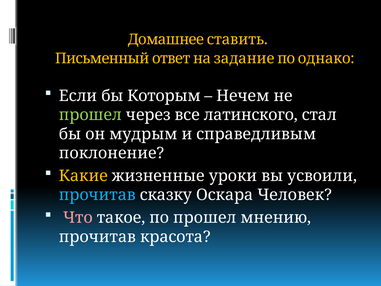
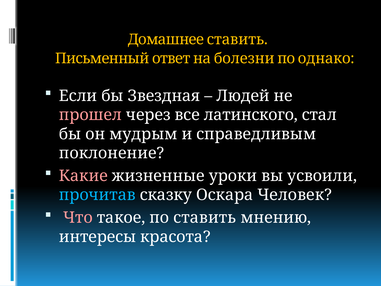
задание: задание -> болезни (244, 59)
Которым: Которым -> Звездная (164, 96)
Нечем: Нечем -> Людей (243, 96)
прошел colour: light green -> pink (90, 115)
Какие colour: yellow -> pink (83, 176)
по прошел: прошел -> ставить (205, 218)
прочитав: прочитав -> интересы (98, 237)
